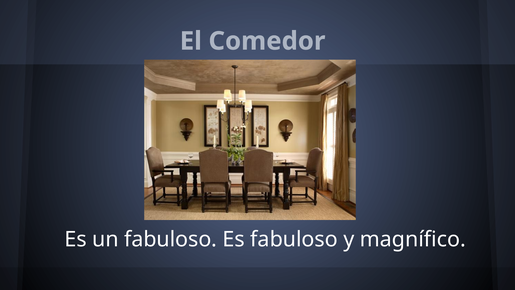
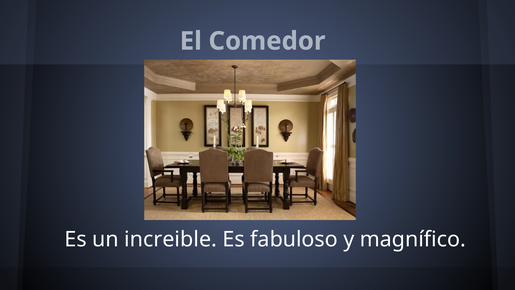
un fabuloso: fabuloso -> increible (171, 239)
